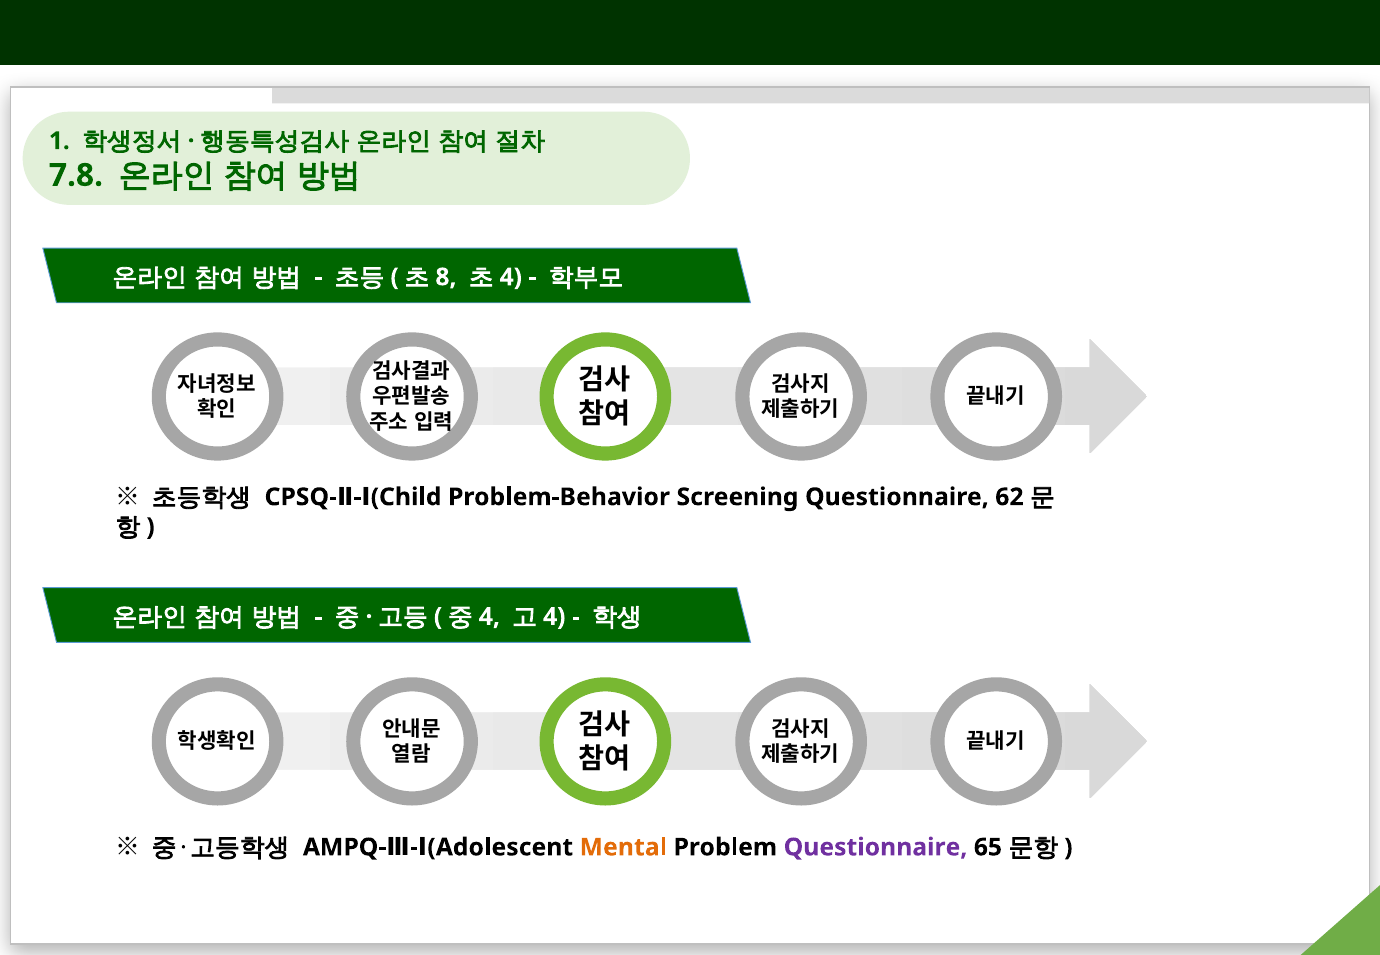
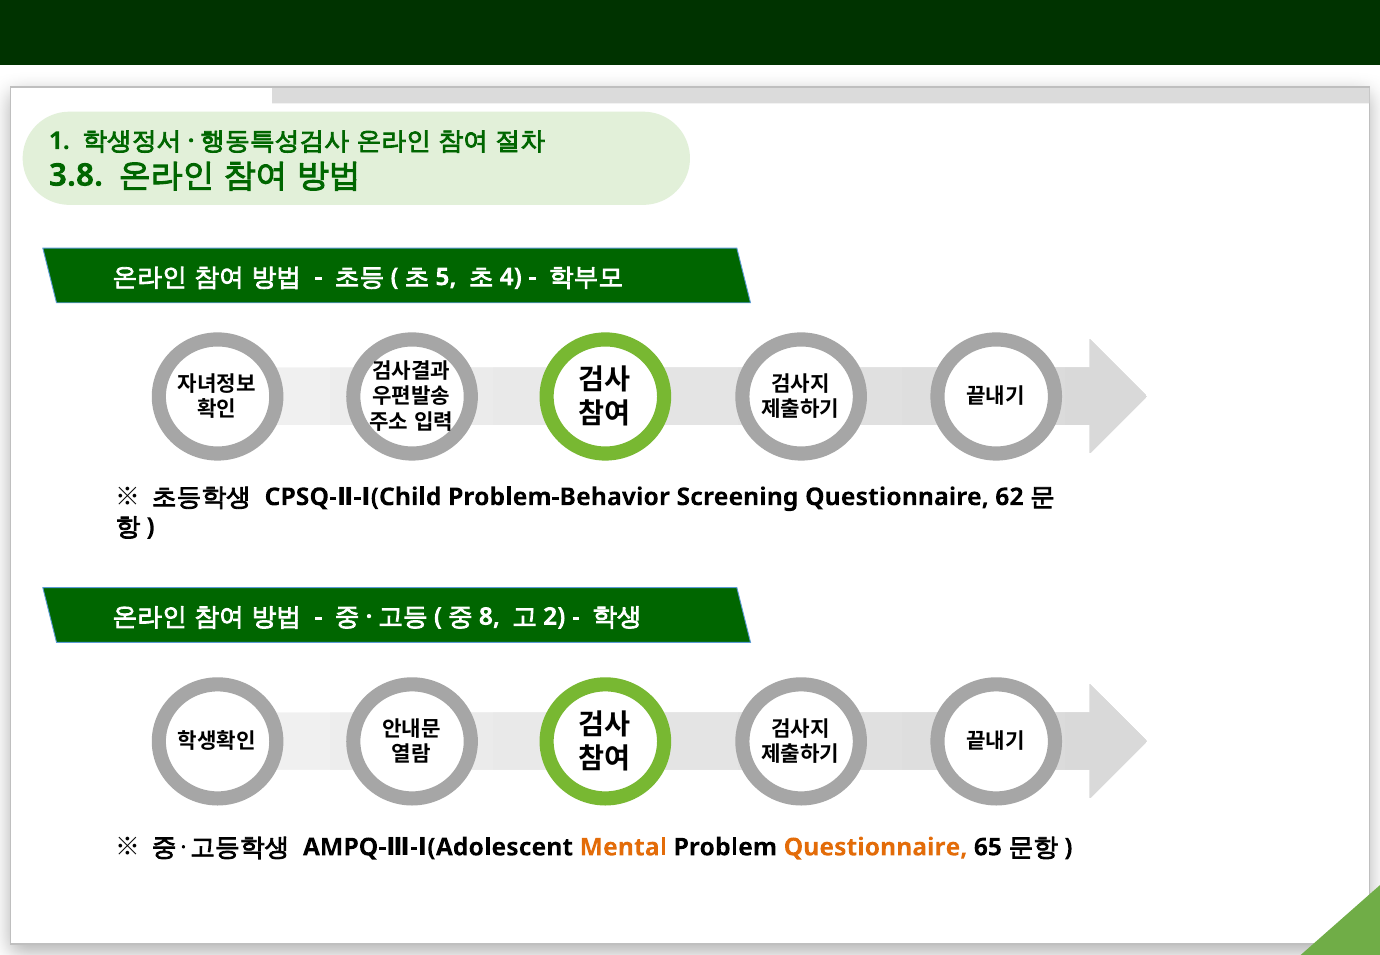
7.8: 7.8 -> 3.8 (76, 175)
8: 8 -> 5 (446, 277)
4: 4 -> 8 (489, 617)
4: 4 -> 2 (554, 617)
Questionnaire colour: purple -> orange (876, 848)
